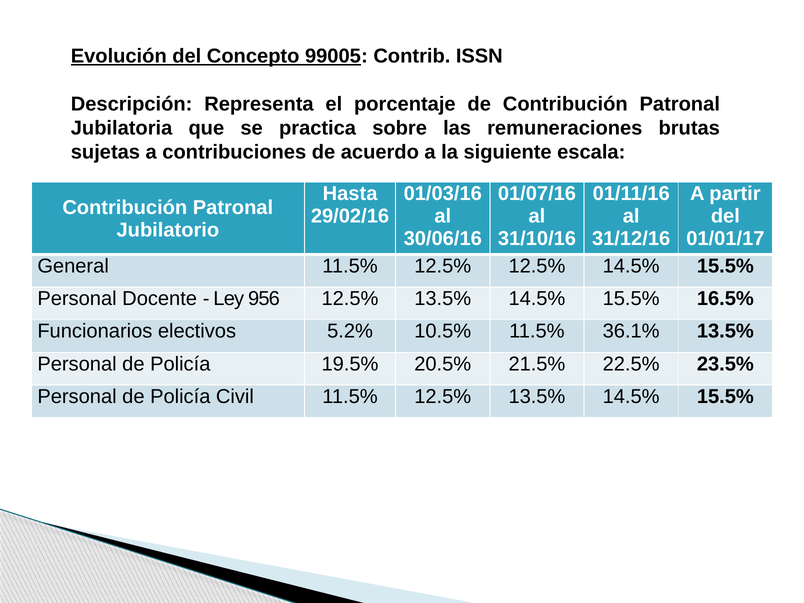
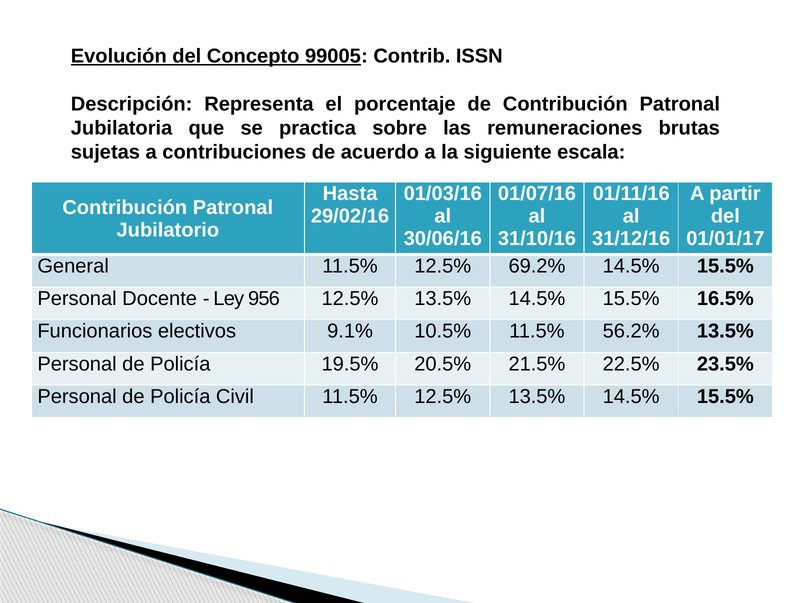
12.5% 12.5%: 12.5% -> 69.2% (537, 266)
5.2%: 5.2% -> 9.1% (350, 331)
36.1%: 36.1% -> 56.2% (631, 331)
